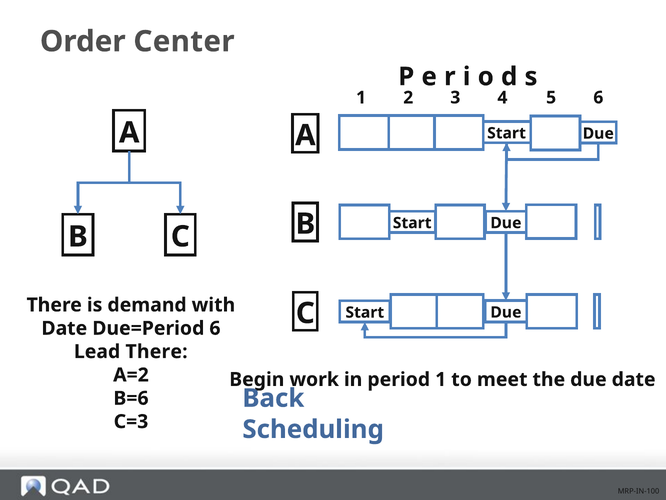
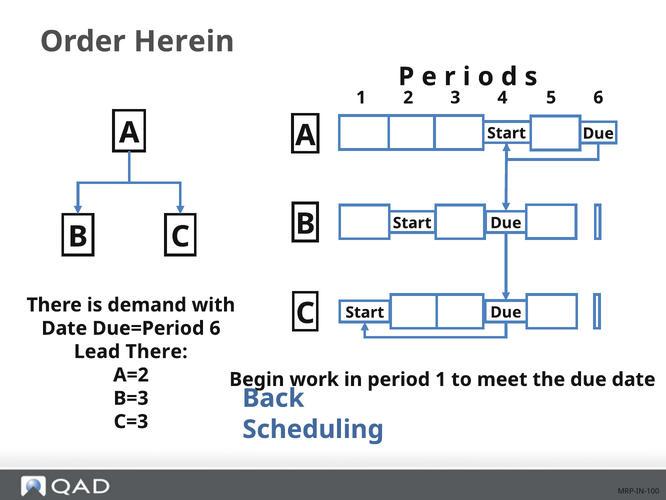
Center: Center -> Herein (184, 41)
B=6: B=6 -> B=3 (131, 398)
